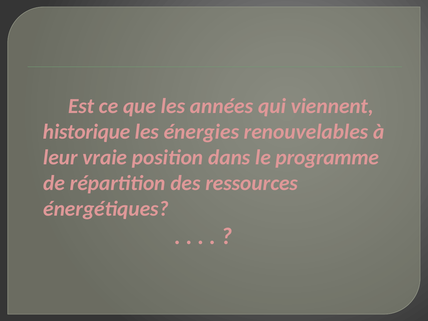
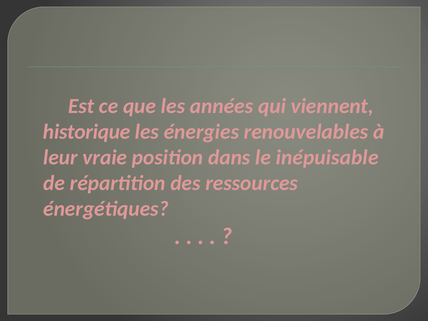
programme: programme -> inépuisable (327, 158)
